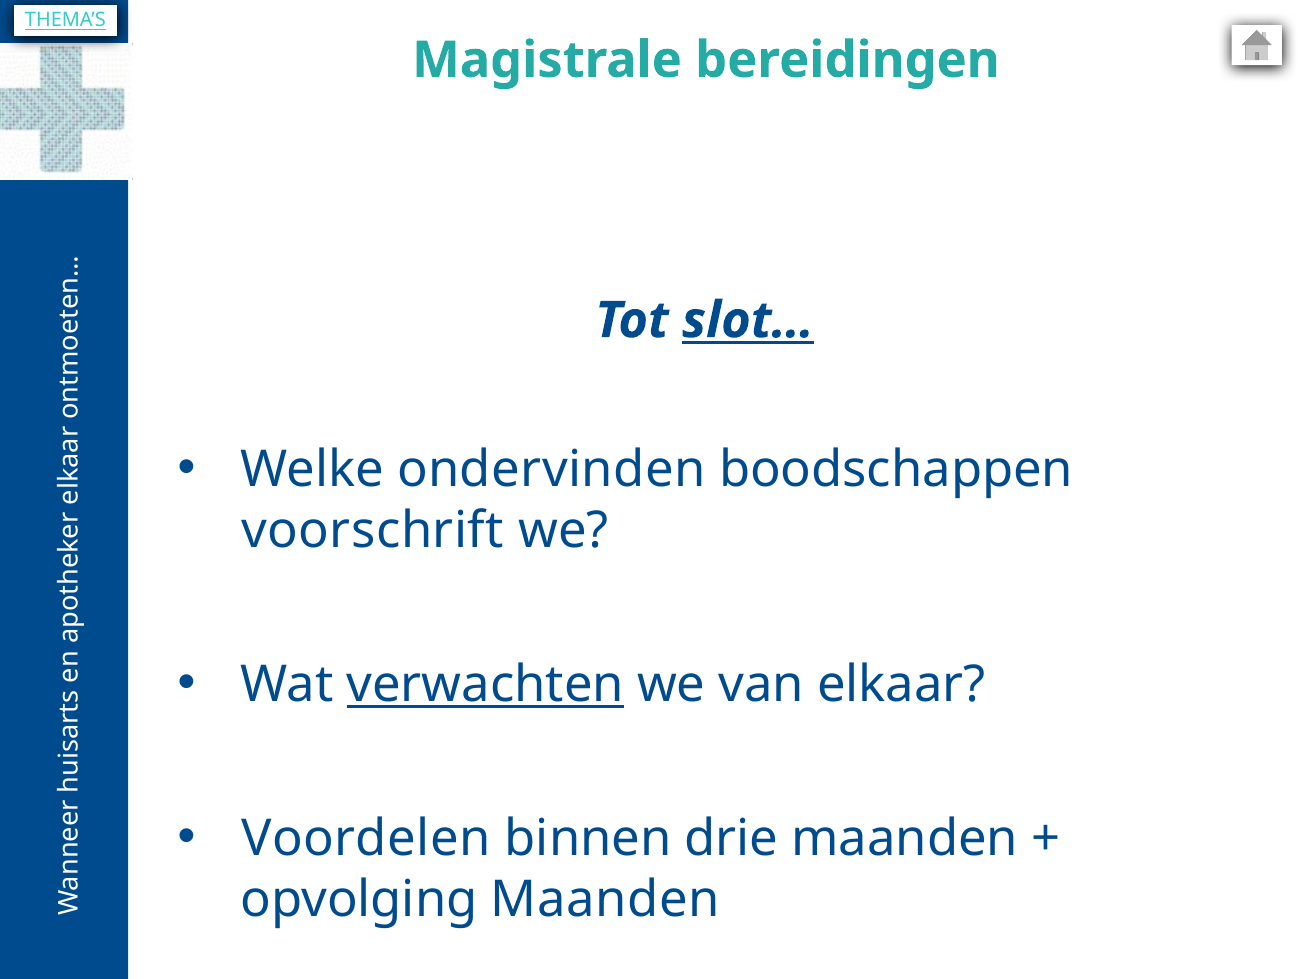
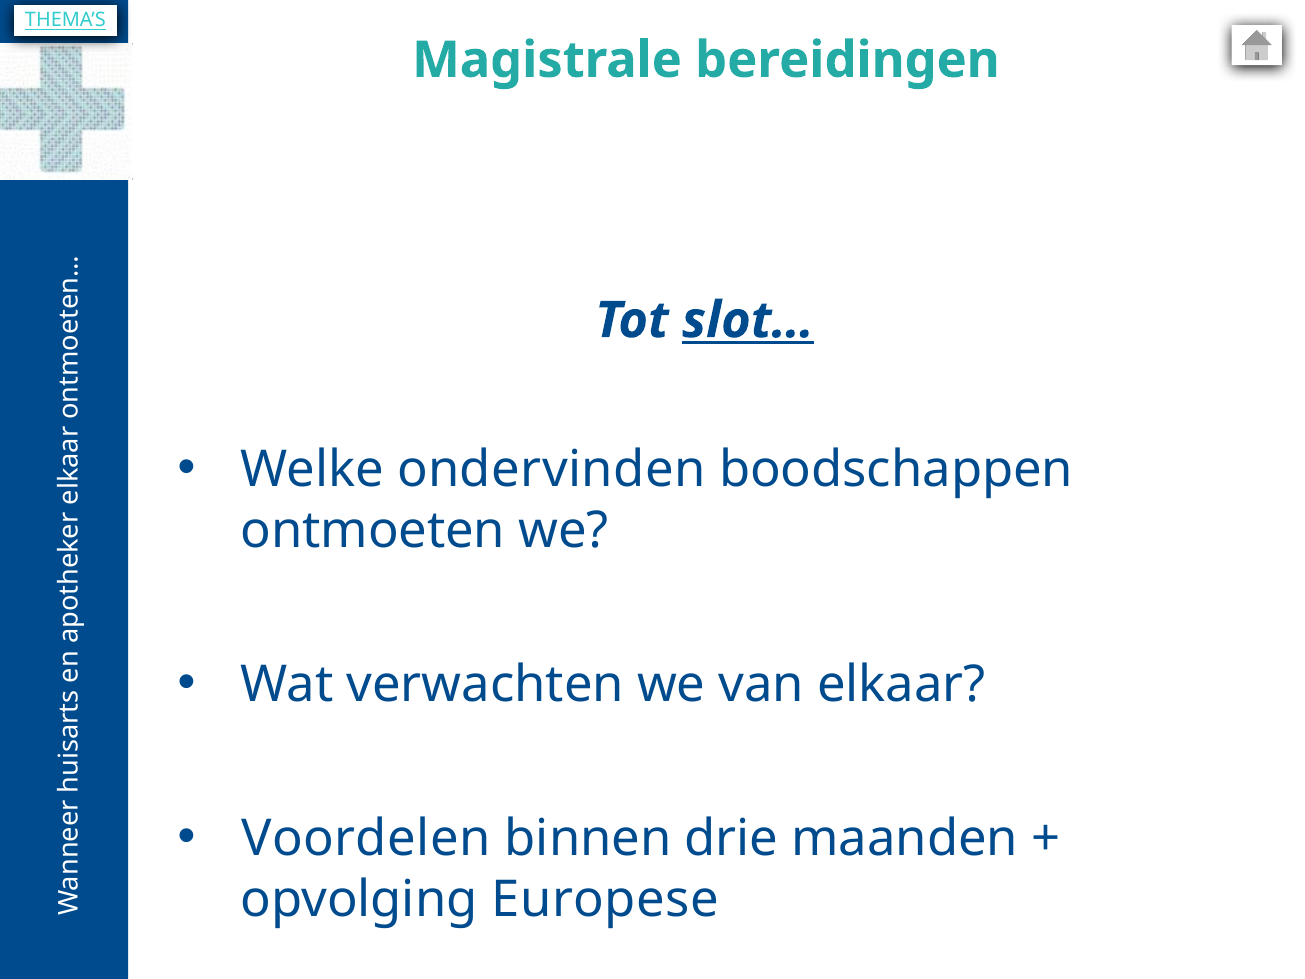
voorschrift: voorschrift -> ontmoeten (373, 530)
verwachten underline: present -> none (485, 684)
opvolging Maanden: Maanden -> Europese (605, 899)
